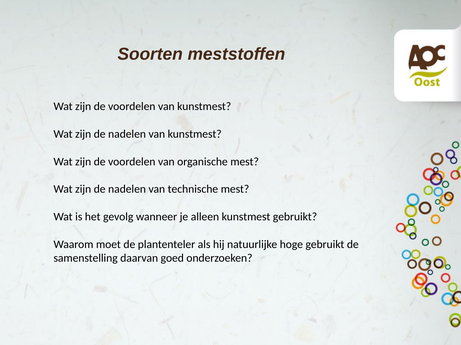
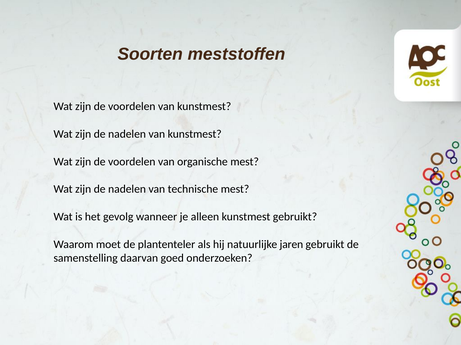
hoge: hoge -> jaren (291, 245)
